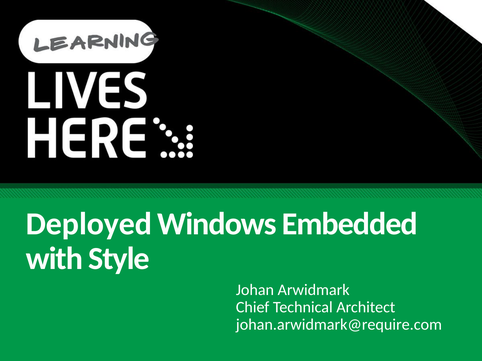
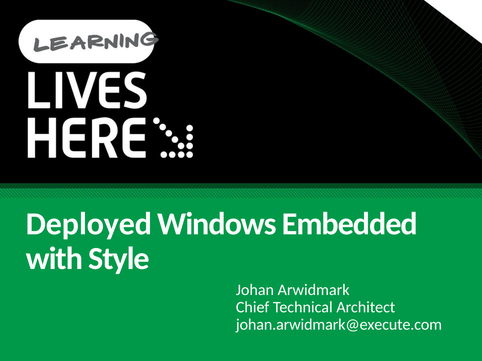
johan.arwidmark@require.com: johan.arwidmark@require.com -> johan.arwidmark@execute.com (339, 325)
